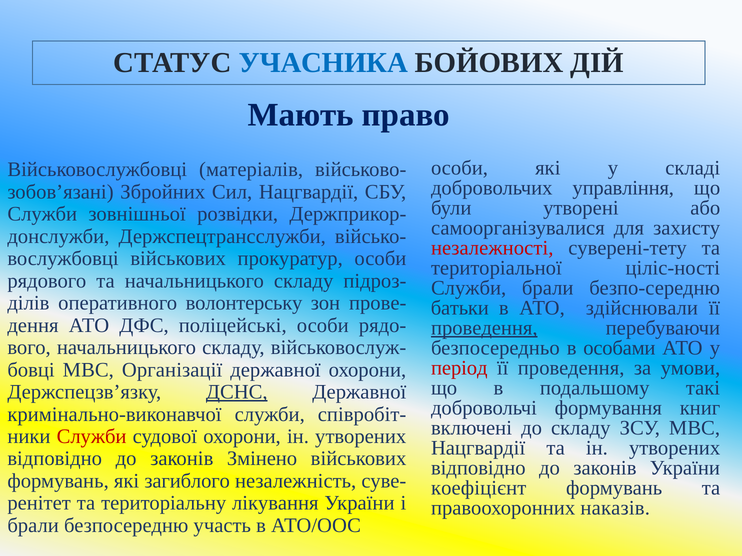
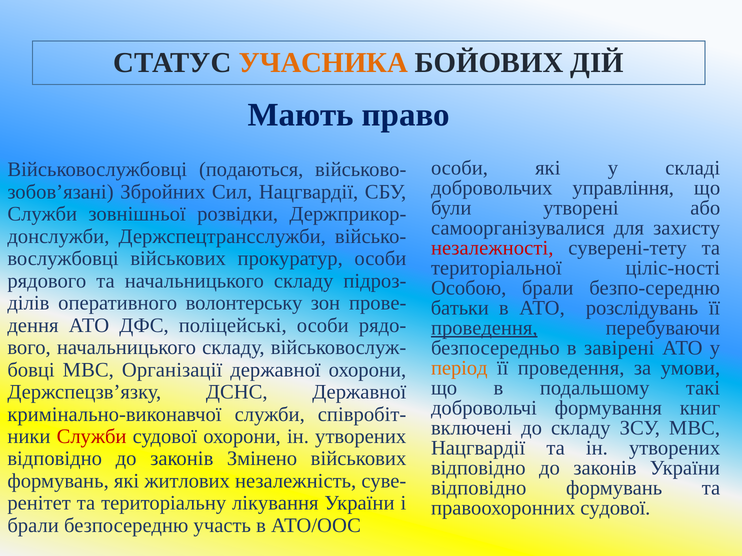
УЧАСНИКА colour: blue -> orange (323, 63)
матеріалів: матеріалів -> подаються (251, 170)
Служби: Служби -> Особою (469, 288)
здійснювали: здійснювали -> розслідувань (642, 308)
особами: особами -> завірені (619, 348)
період colour: red -> orange (459, 368)
ДСНС underline: present -> none (237, 392)
загиблого: загиблого -> житлових (187, 481)
коефіцієнт: коефіцієнт -> відповідно (479, 489)
правоохоронних наказів: наказів -> судової (615, 509)
